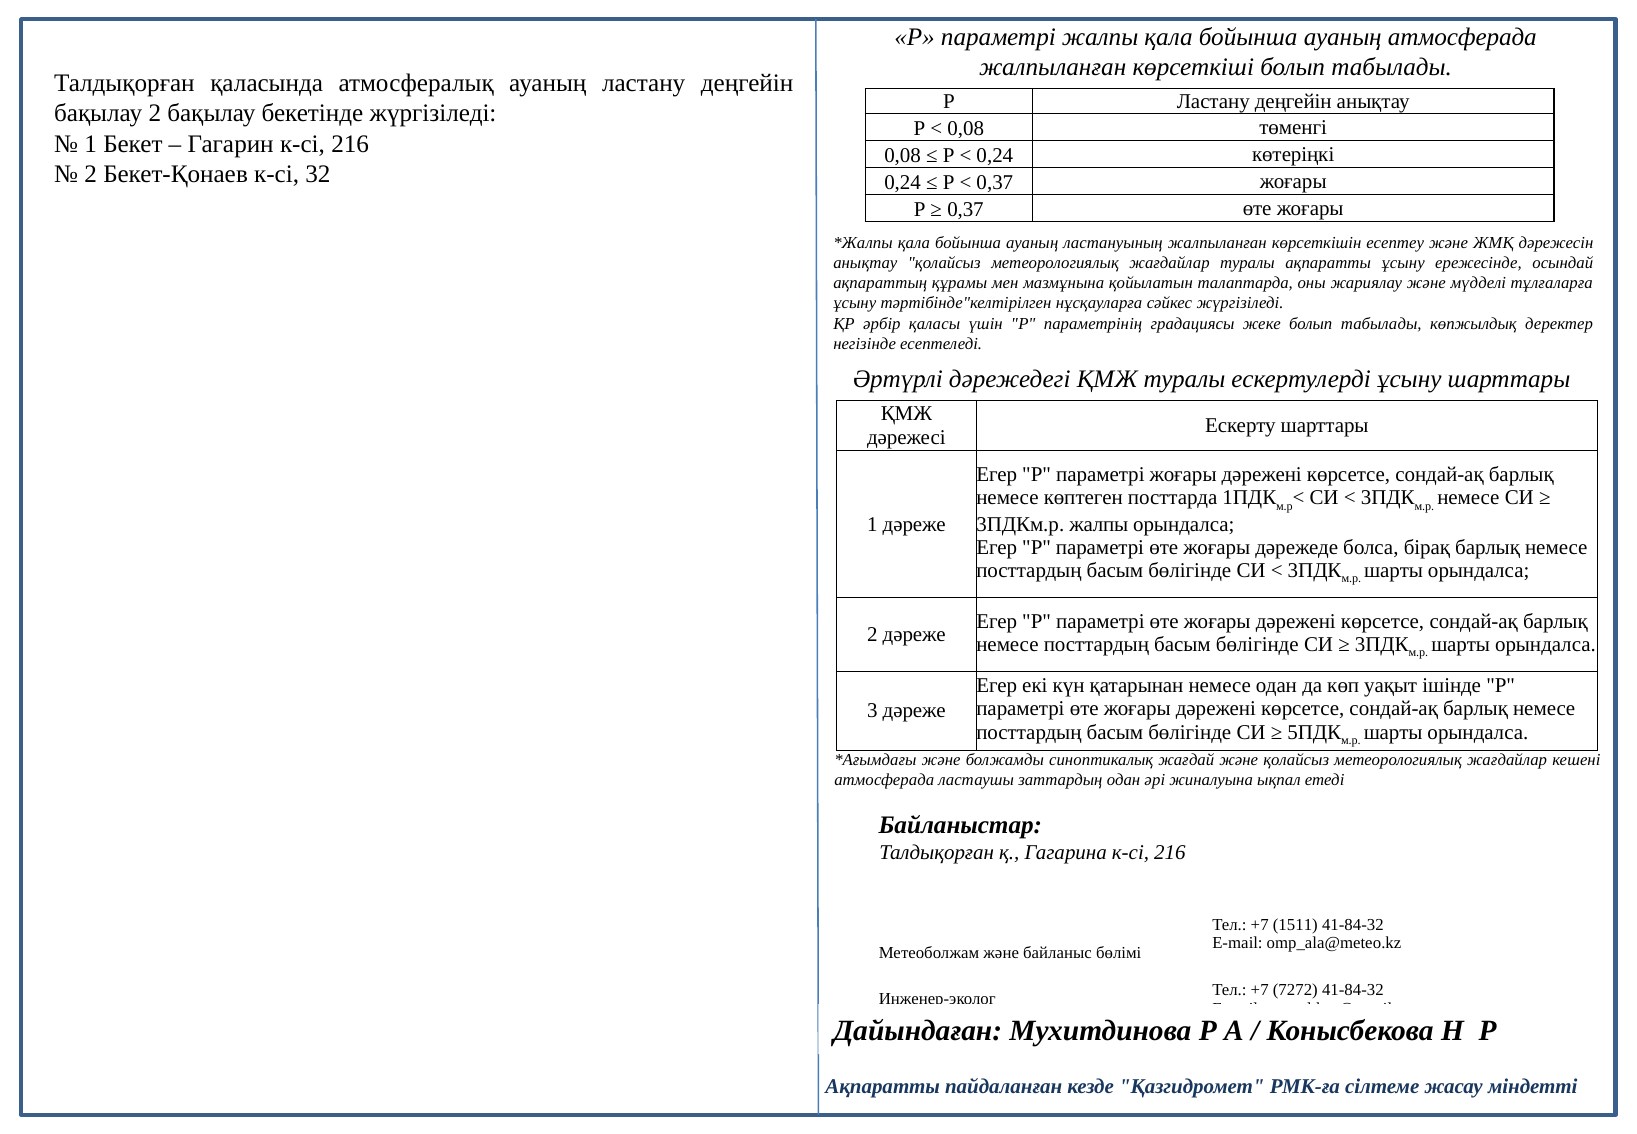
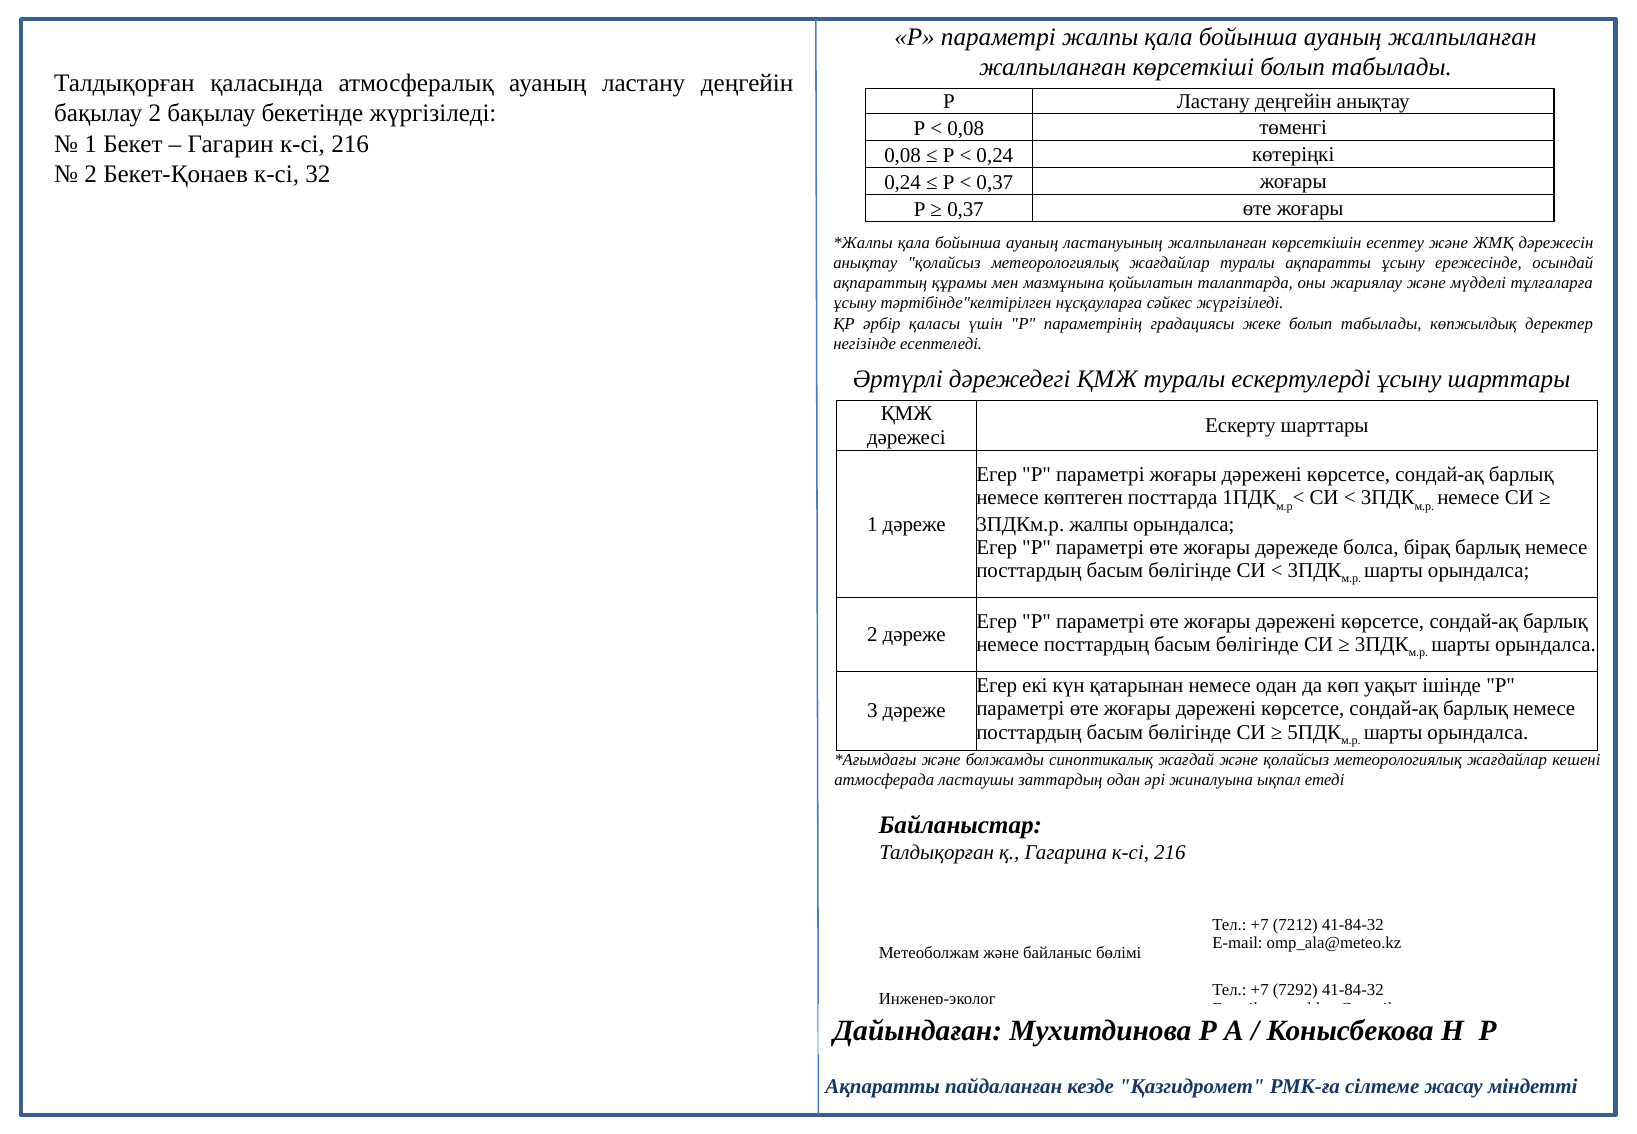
ауаның атмосферада: атмосферада -> жалпыланған (1462, 37)
1511: 1511 -> 7212 (1295, 924)
7272: 7272 -> 7292 (1295, 989)
